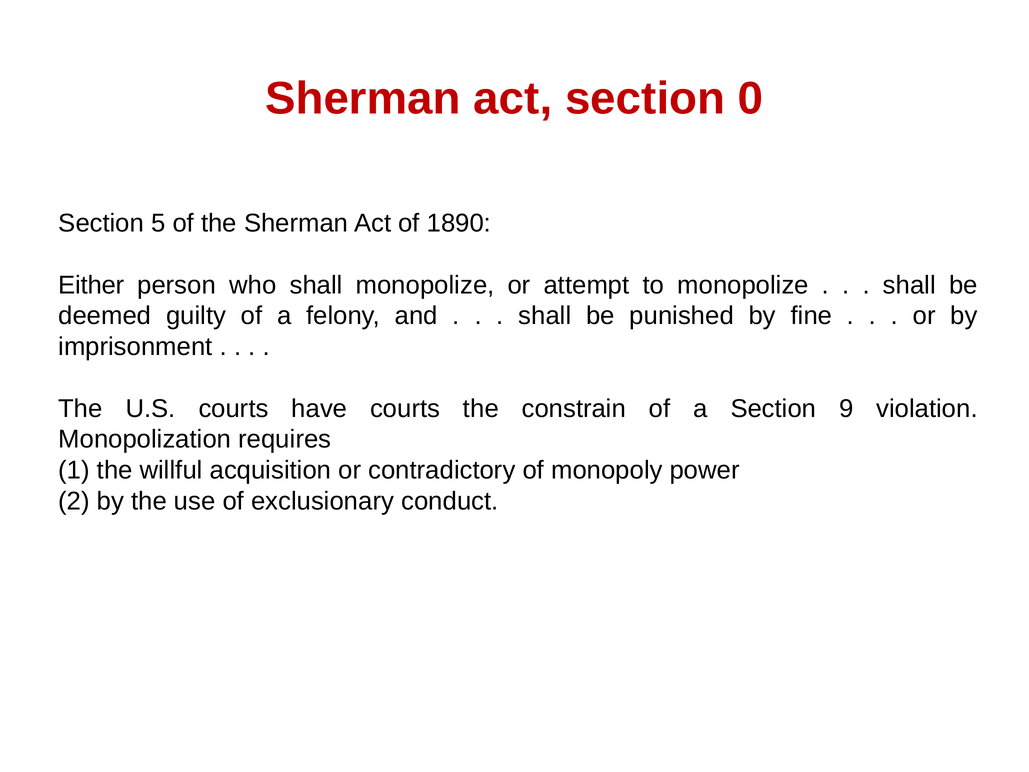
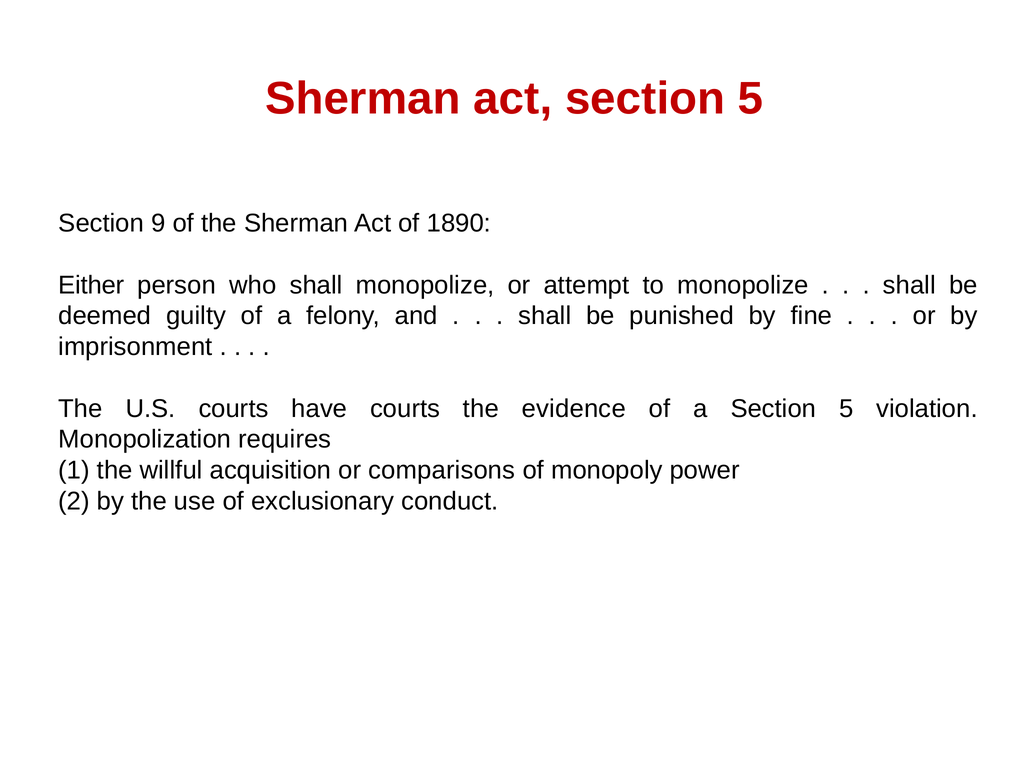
act section 0: 0 -> 5 (750, 98)
5: 5 -> 9 (158, 223)
constrain: constrain -> evidence (574, 408)
a Section 9: 9 -> 5 (846, 408)
contradictory: contradictory -> comparisons (442, 470)
